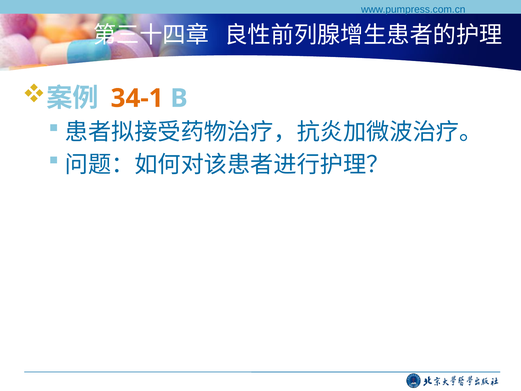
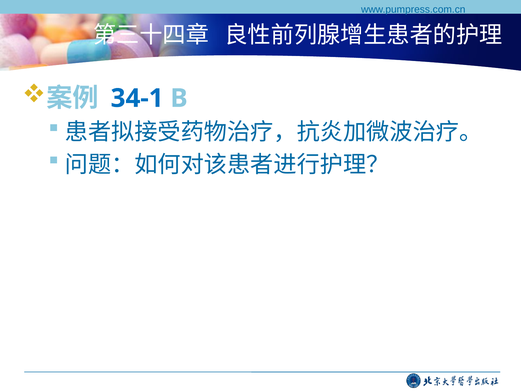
34-1 colour: orange -> blue (137, 98)
